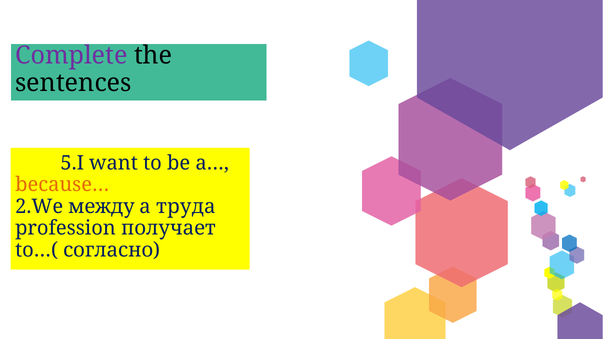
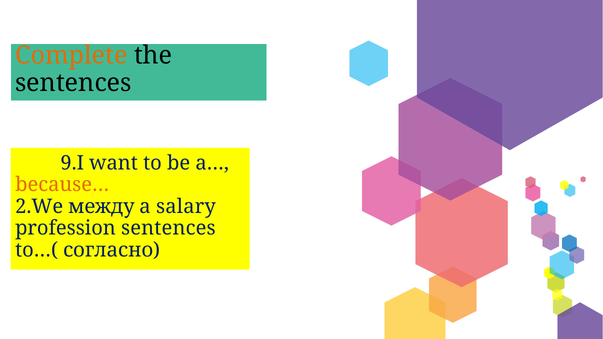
Complete colour: purple -> orange (71, 56)
5.I: 5.I -> 9.I (72, 163)
труда: труда -> salary (186, 207)
profession получает: получает -> sentences (168, 228)
